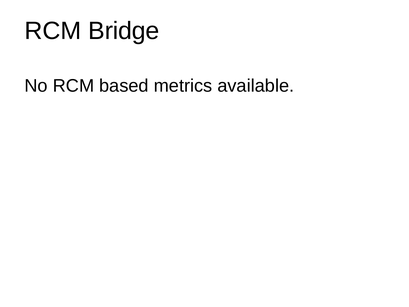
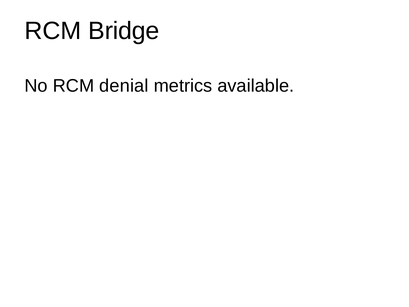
based: based -> denial (124, 86)
